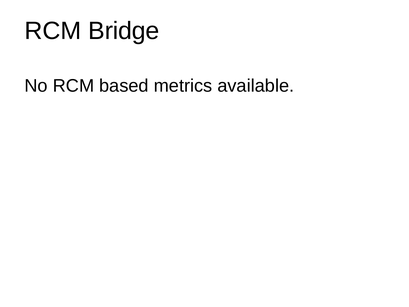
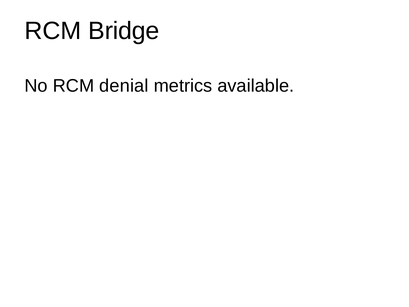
based: based -> denial (124, 86)
